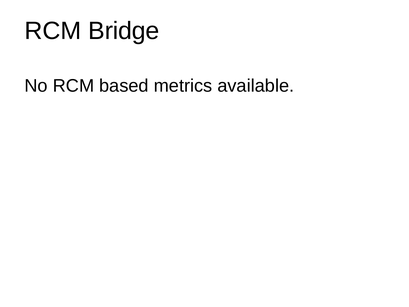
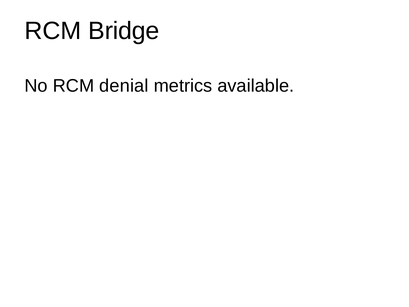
based: based -> denial (124, 86)
